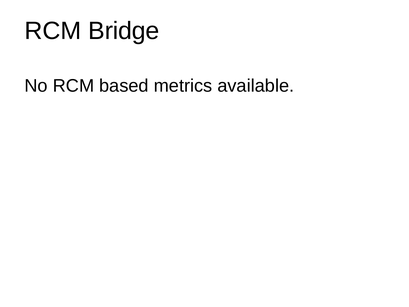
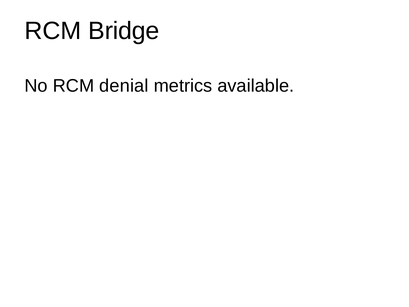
based: based -> denial (124, 86)
